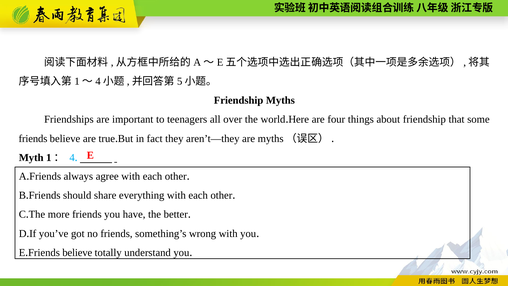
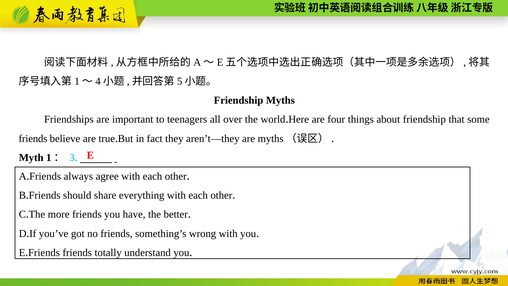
4: 4 -> 3 (72, 157)
believe: believe -> friends (77, 252)
